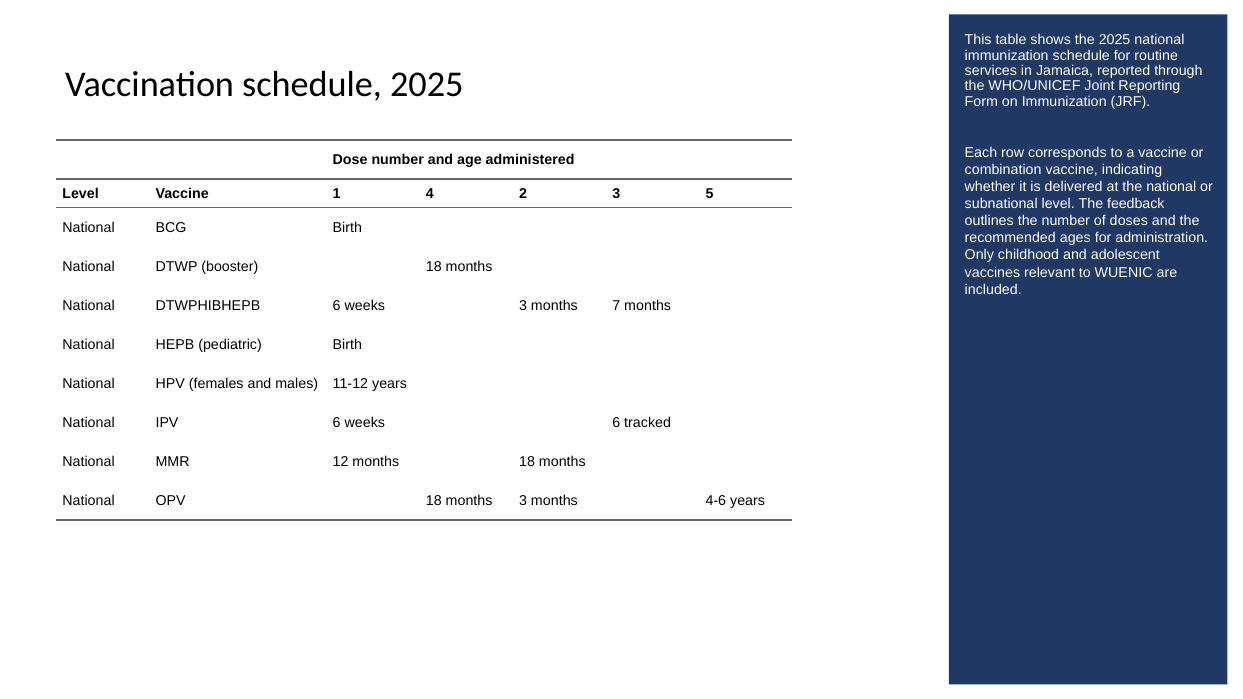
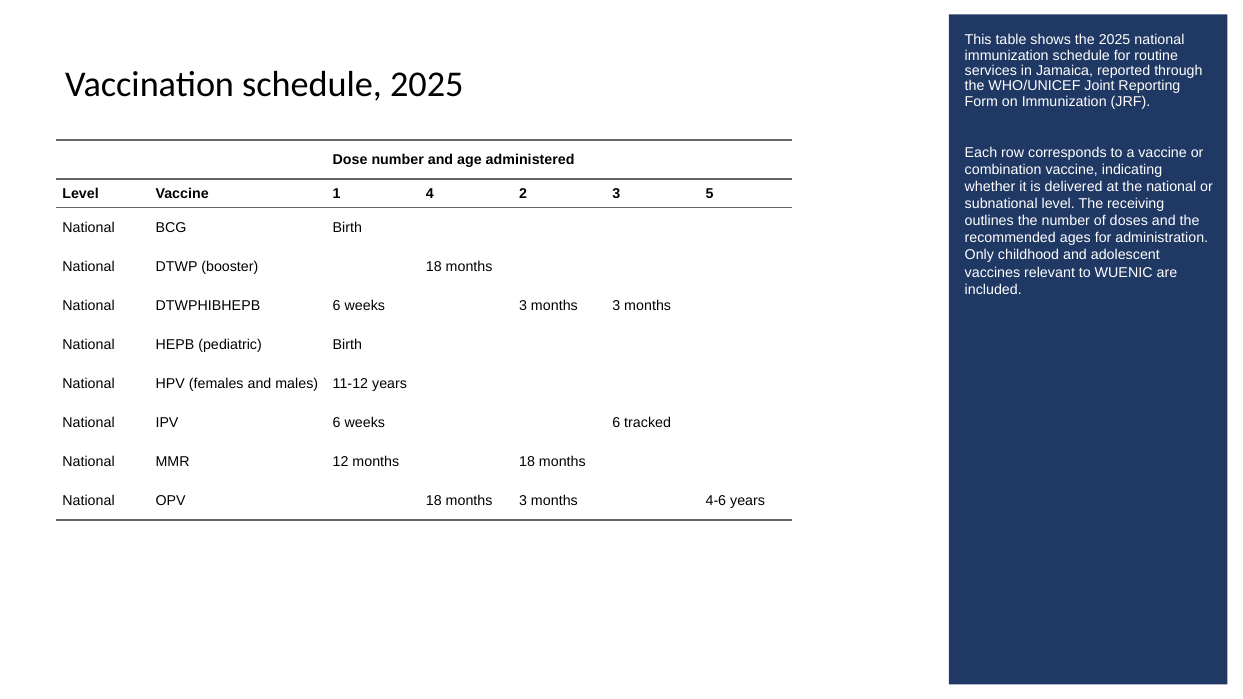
feedback: feedback -> receiving (1136, 204)
3 months 7: 7 -> 3 (616, 306)
